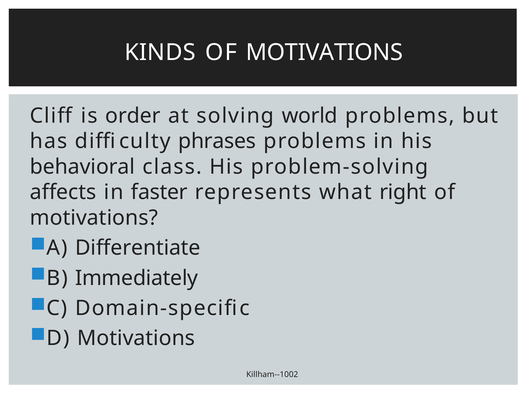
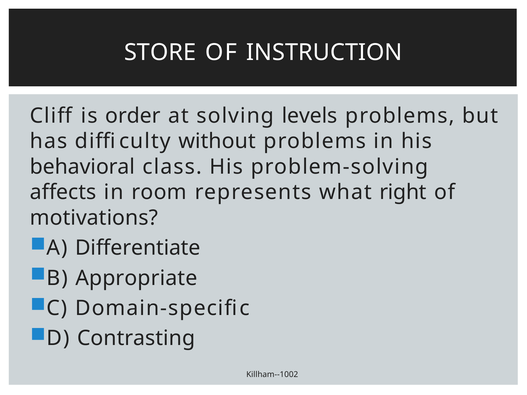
KINDS: KINDS -> STORE (160, 53)
MOTIVATIONS: MOTIVATIONS -> INSTRUCTION (324, 53)
world: world -> levels (310, 116)
phrases: phrases -> without (217, 141)
faster: faster -> room (159, 192)
Immediately: Immediately -> Appropriate (136, 278)
D Motivations: Motivations -> Contrasting (136, 339)
